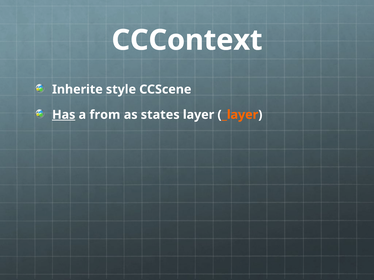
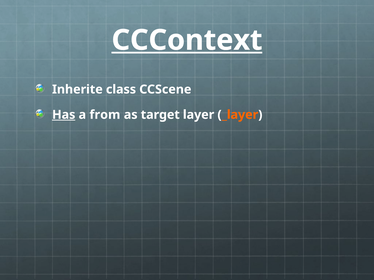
CCContext underline: none -> present (187, 40)
style: style -> class (121, 90)
states: states -> target (160, 115)
